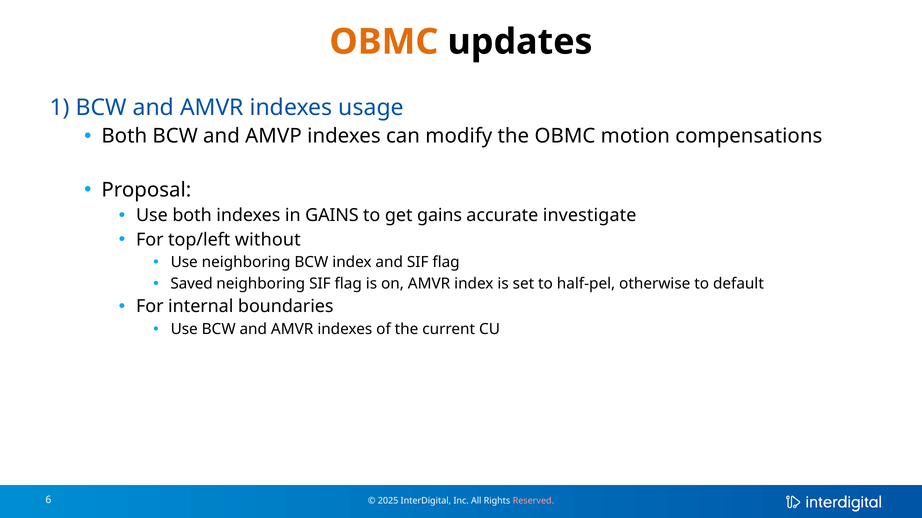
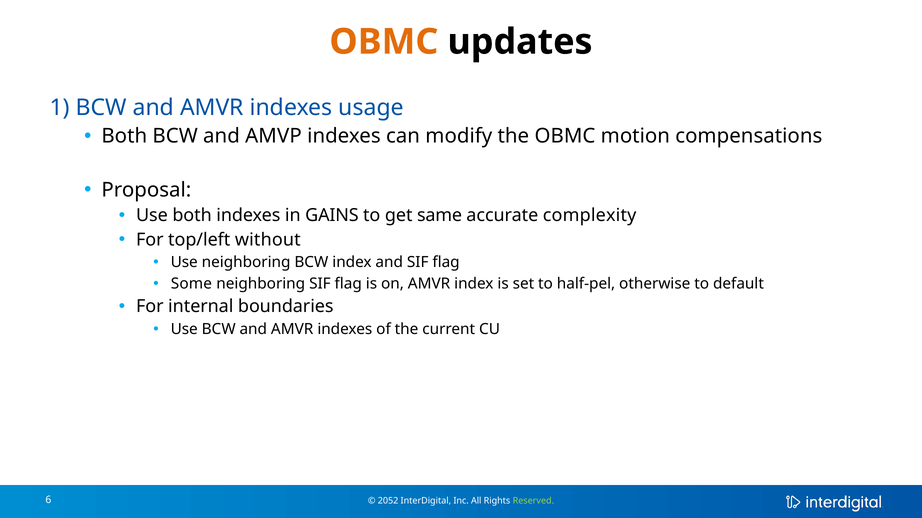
get gains: gains -> same (440, 216)
investigate: investigate -> complexity (590, 216)
Saved: Saved -> Some (191, 284)
2025: 2025 -> 2052 (388, 501)
Reserved colour: pink -> light green (533, 501)
